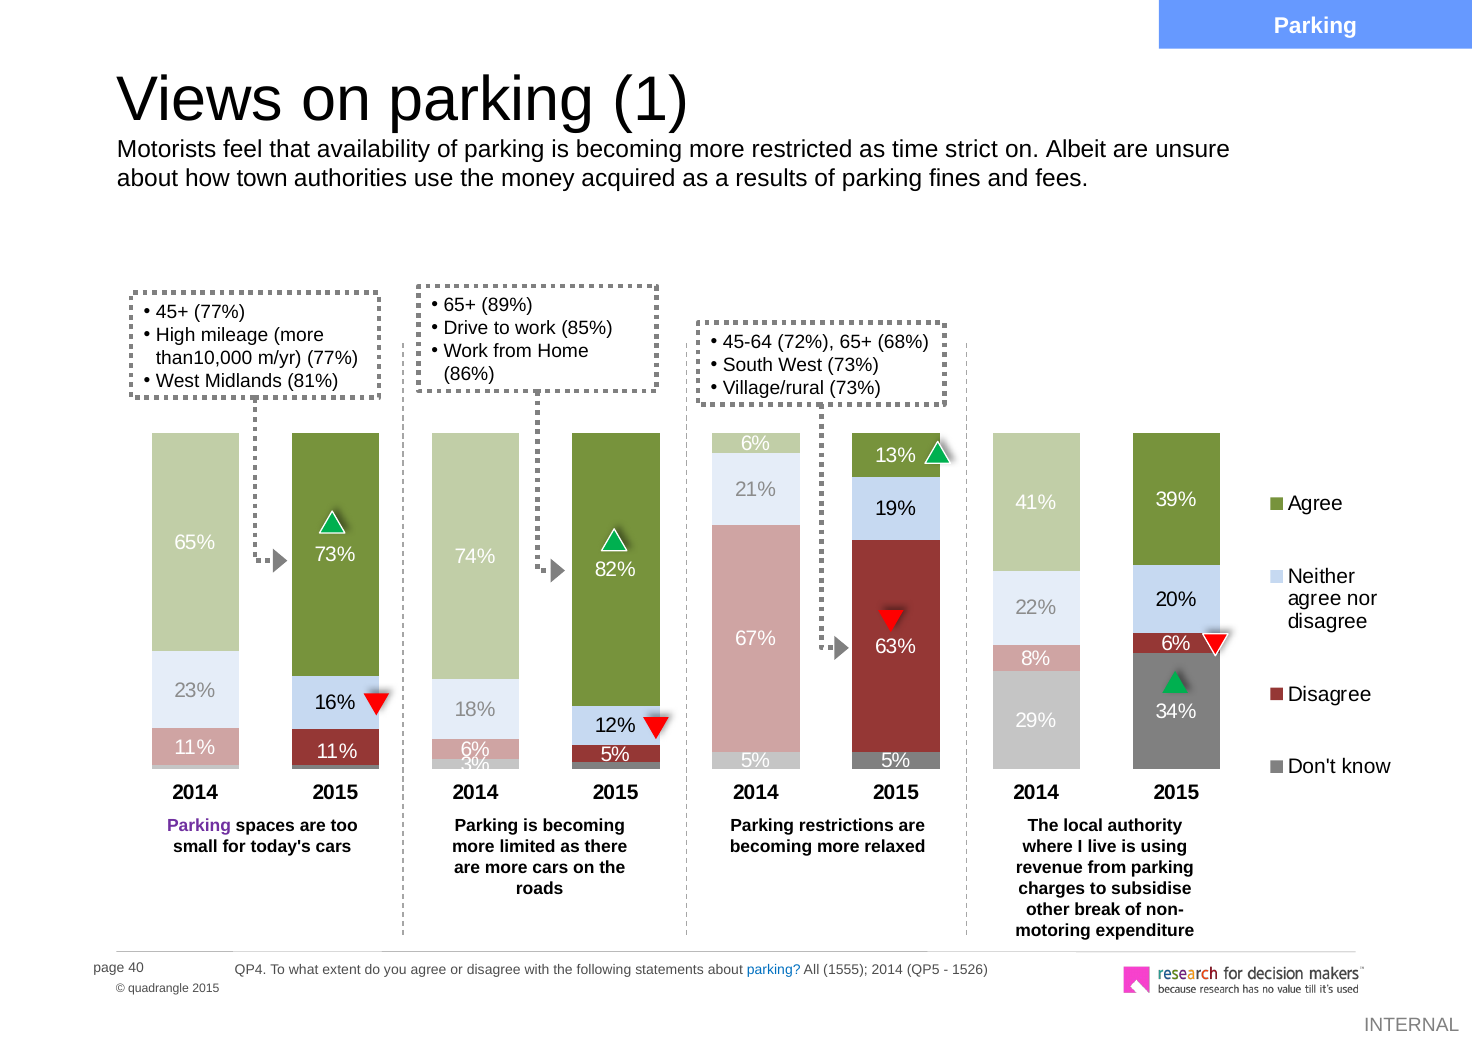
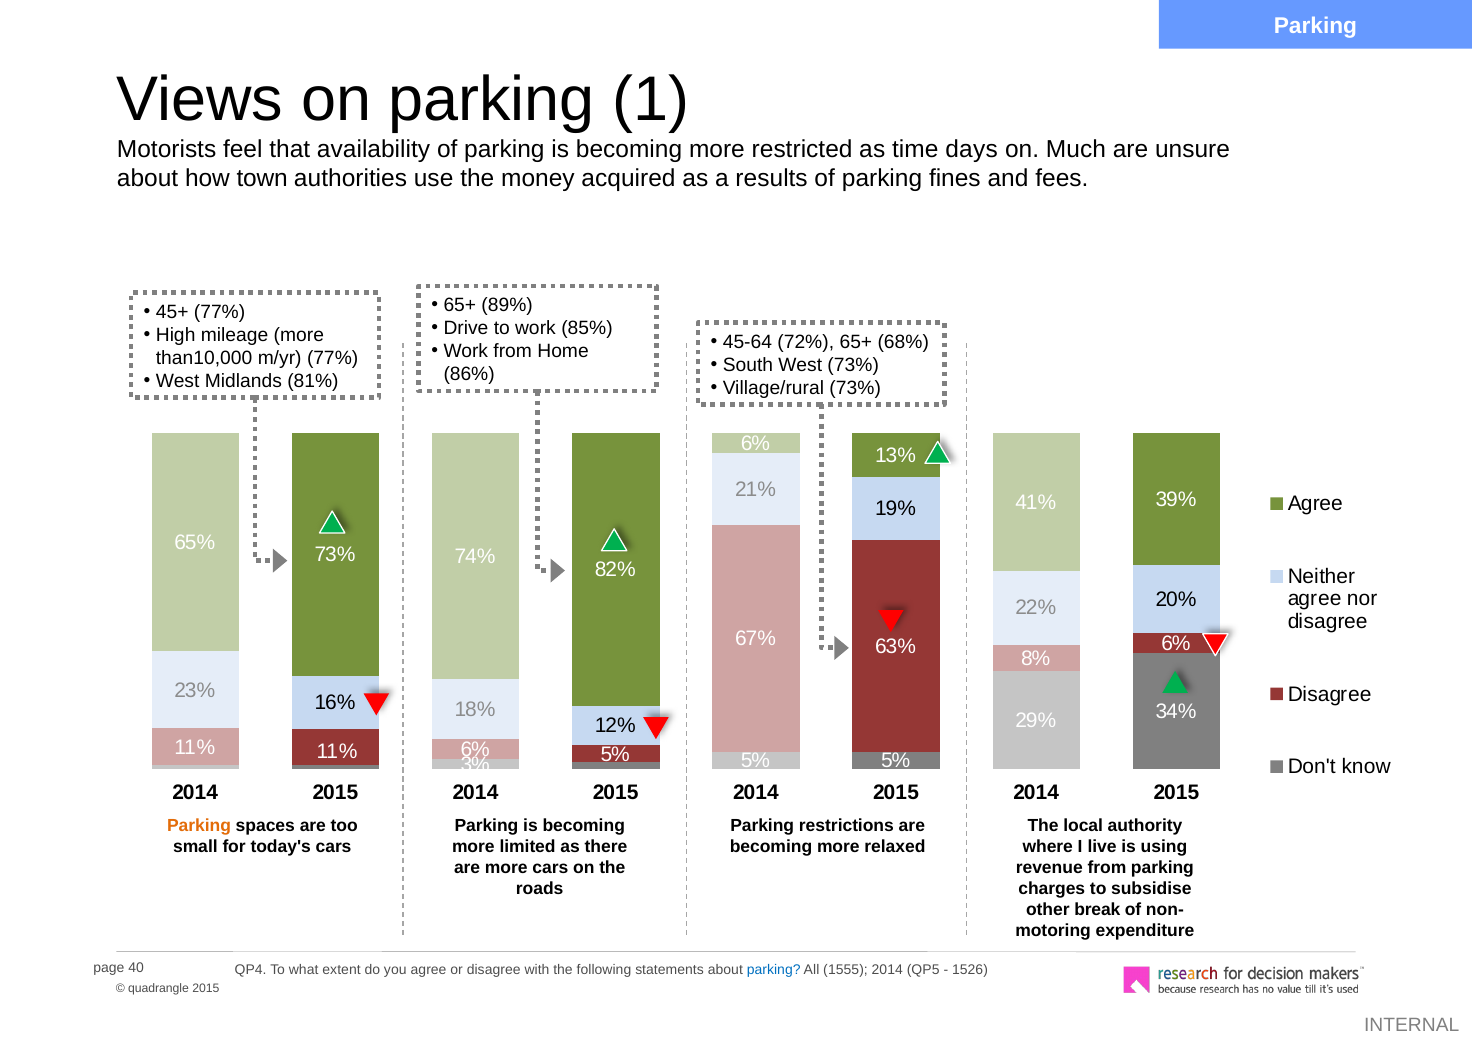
strict: strict -> days (972, 149)
Albeit: Albeit -> Much (1076, 149)
Parking colour: purple -> orange (199, 825)
